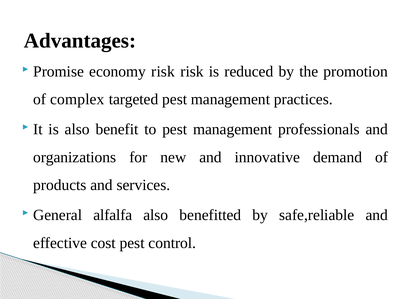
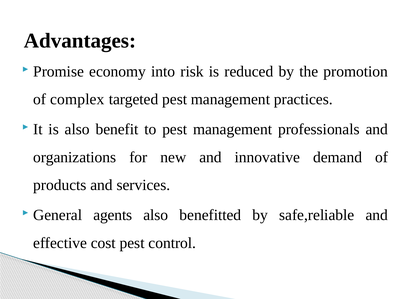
economy risk: risk -> into (163, 71)
alfalfa: alfalfa -> agents (113, 215)
